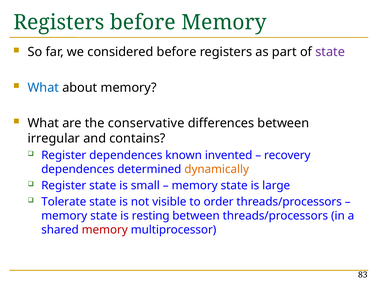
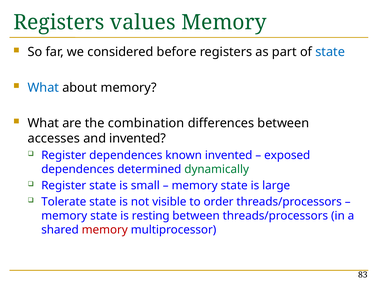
Registers before: before -> values (143, 22)
state colour: purple -> blue (330, 52)
conservative: conservative -> combination (146, 123)
irregular: irregular -> accesses (54, 138)
and contains: contains -> invented (137, 138)
recovery: recovery -> exposed (287, 155)
dynamically colour: orange -> green (217, 169)
